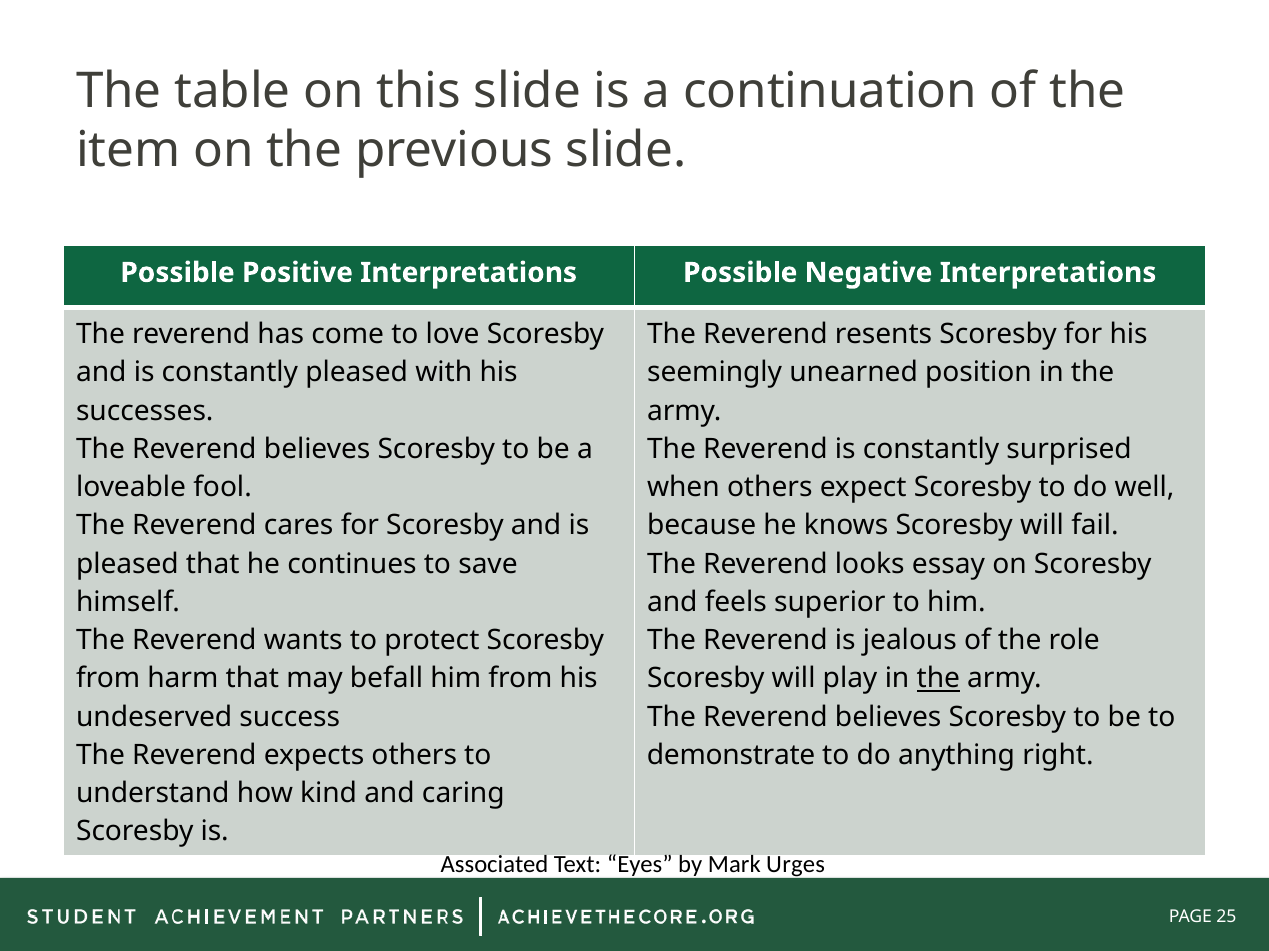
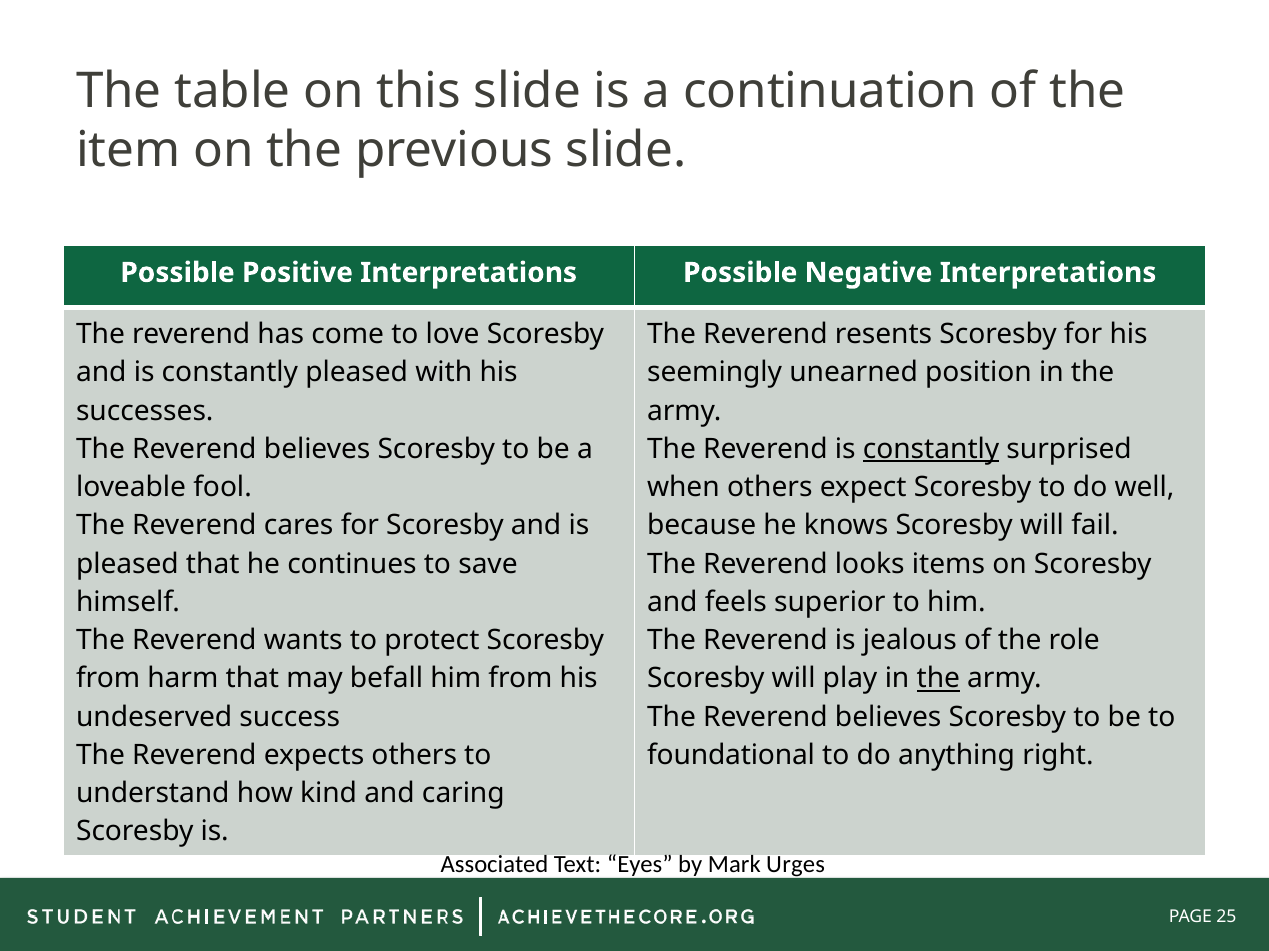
constantly underline: none -> present (931, 450)
essay: essay -> items (948, 564)
demonstrate: demonstrate -> foundational (731, 756)
